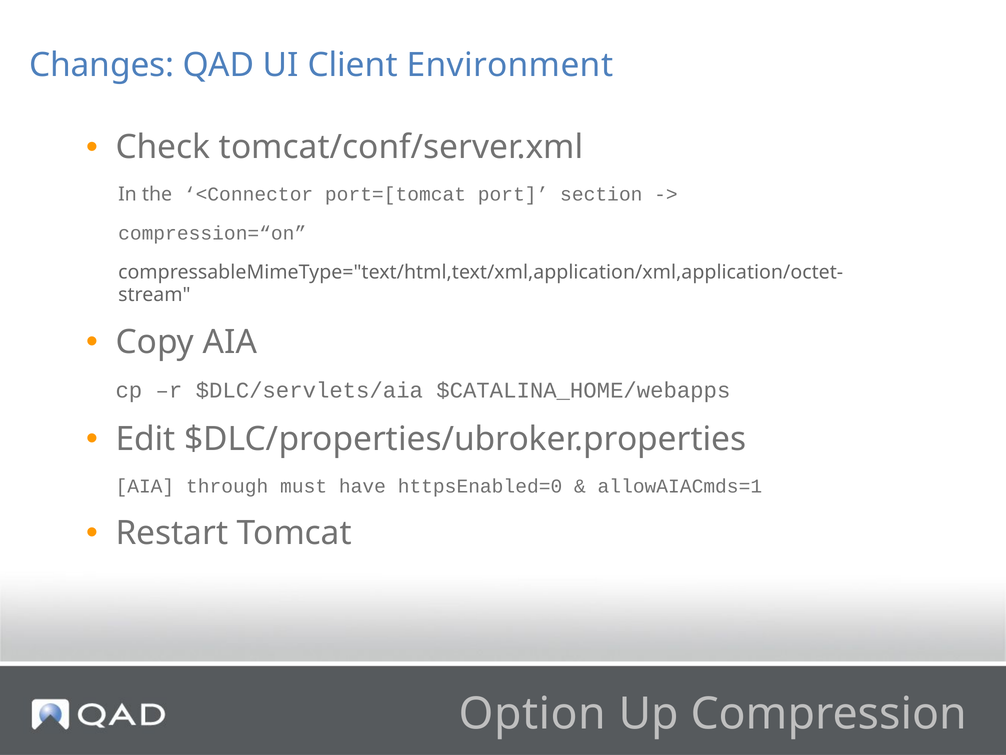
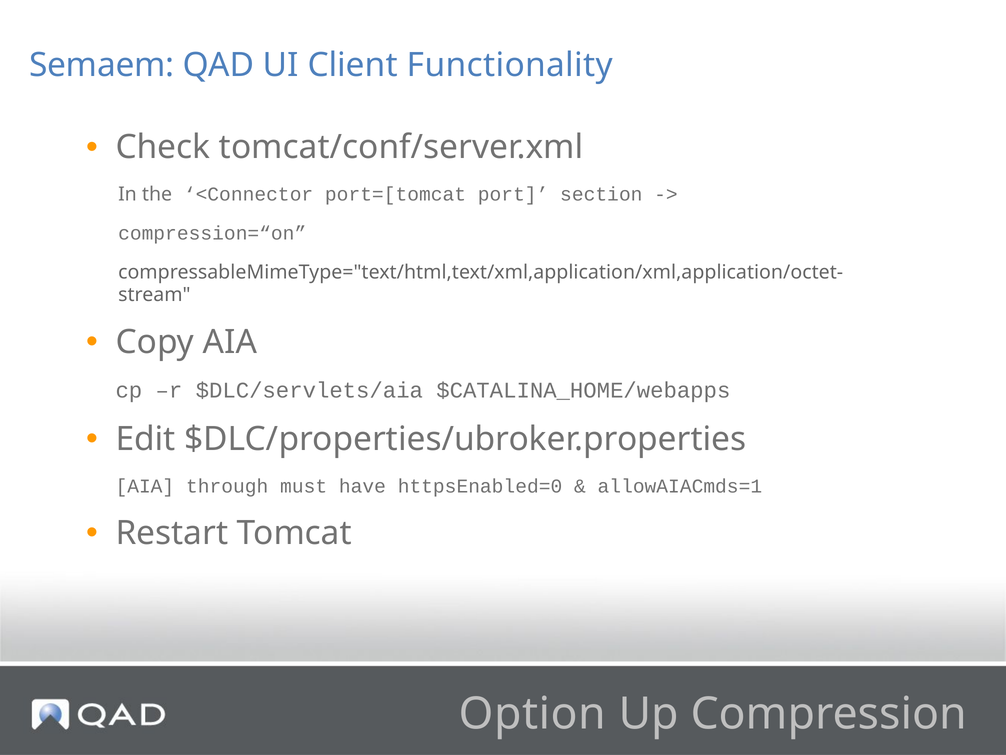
Changes: Changes -> Semaem (102, 65)
Environment: Environment -> Functionality (510, 65)
